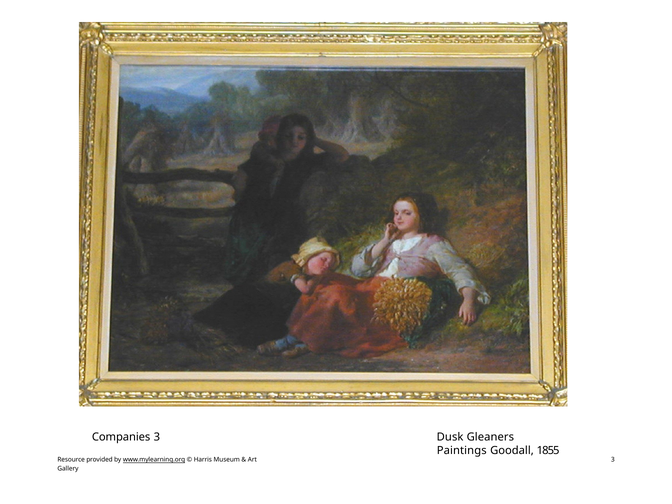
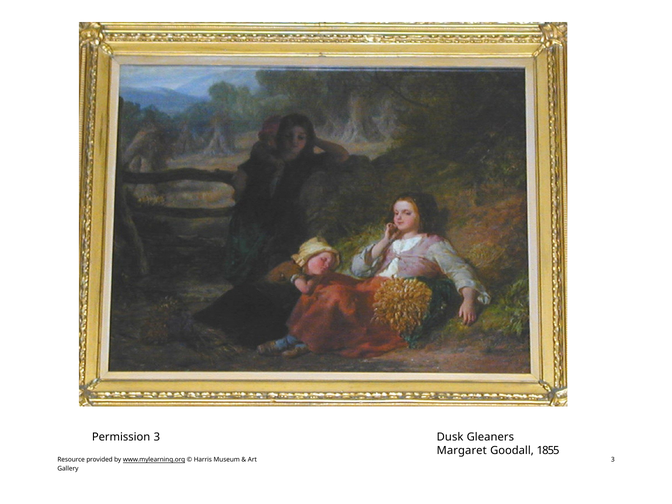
Companies: Companies -> Permission (121, 437)
Paintings: Paintings -> Margaret (462, 451)
